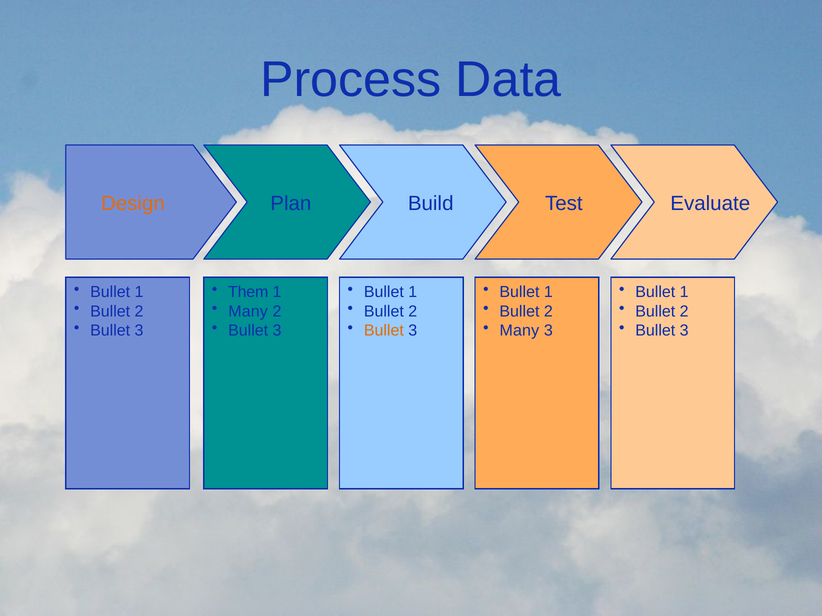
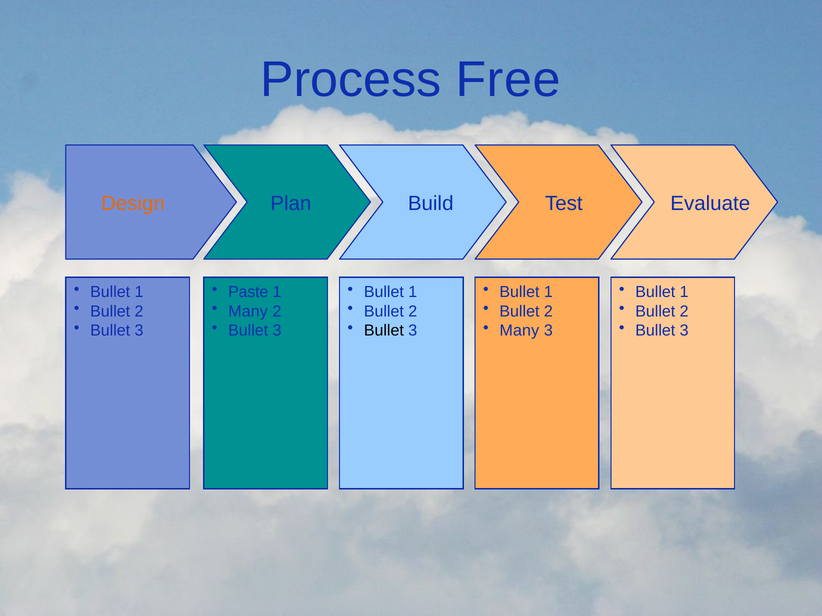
Data: Data -> Free (508, 80)
Them: Them -> Paste (248, 292)
Bullet colour: orange -> black (384, 331)
